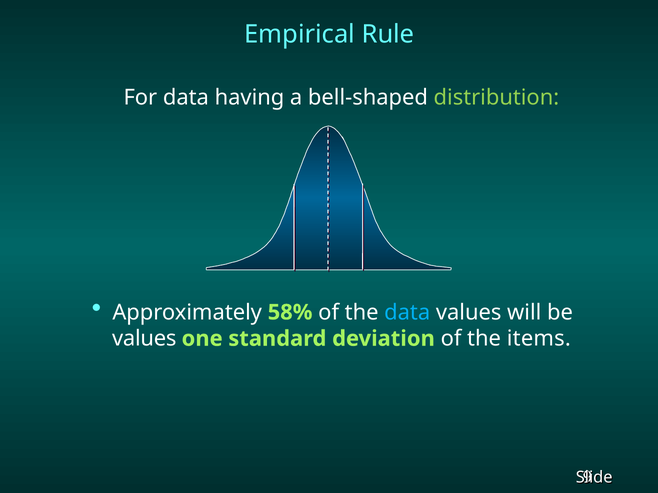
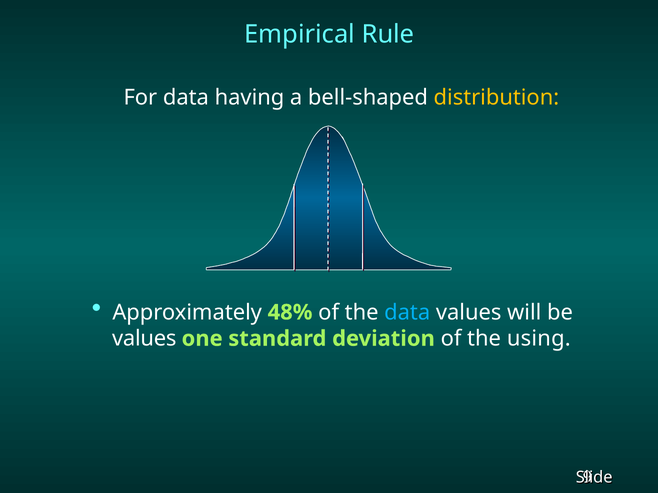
distribution colour: light green -> yellow (496, 98)
58%: 58% -> 48% (290, 313)
items: items -> using (539, 339)
